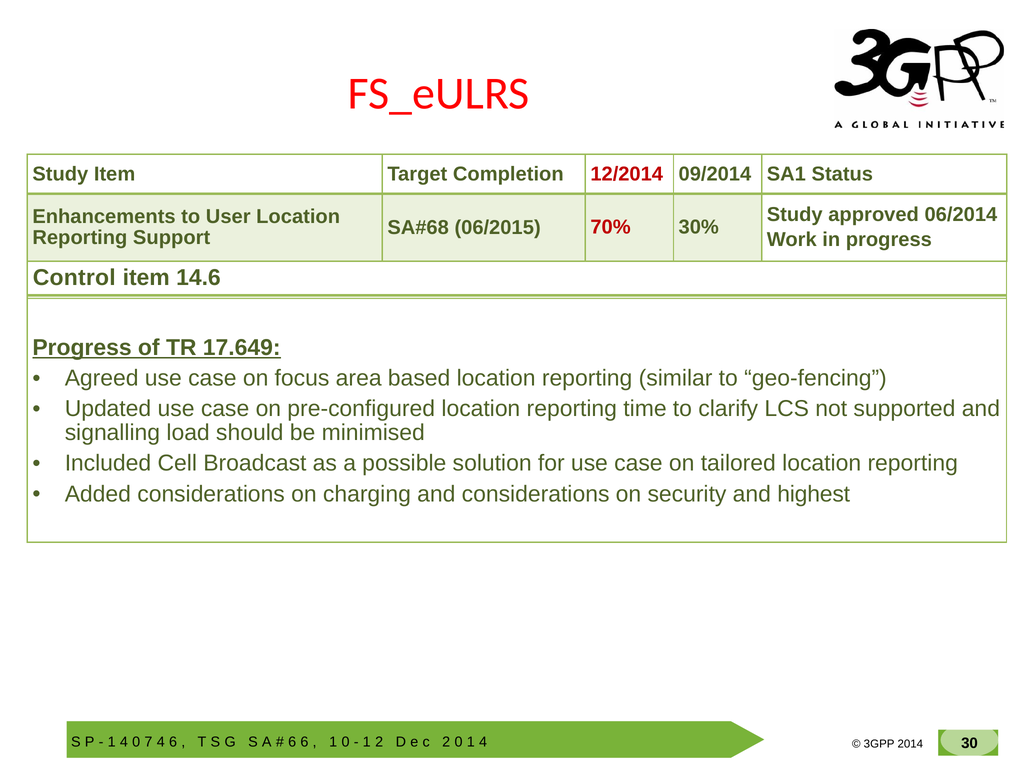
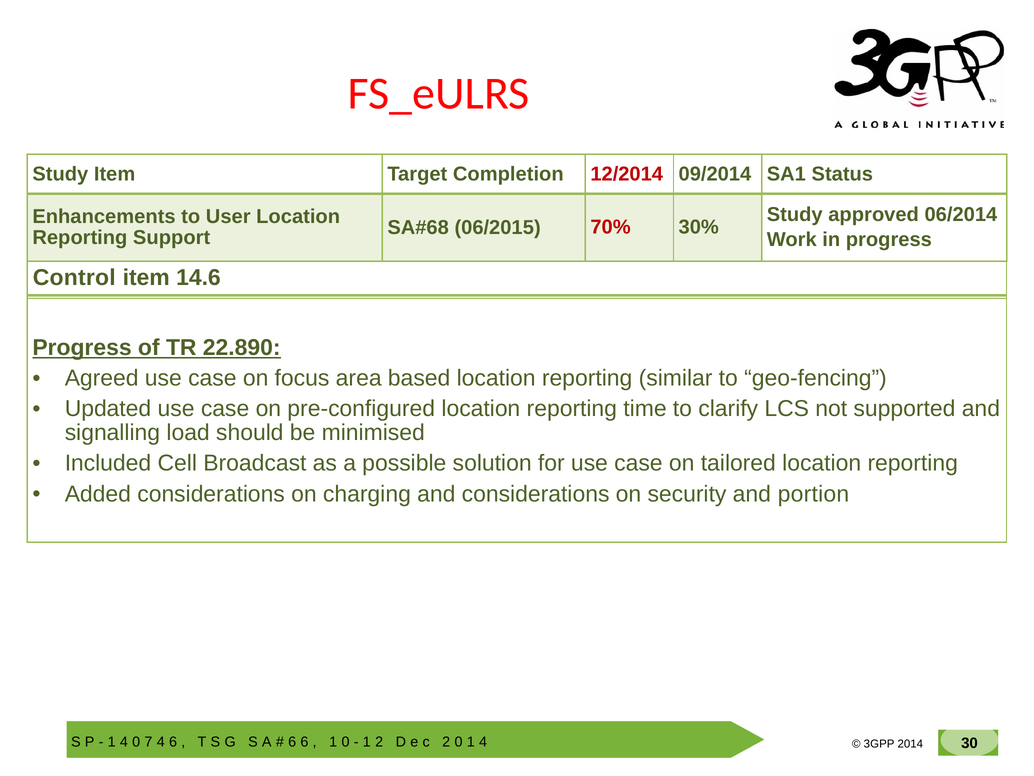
17.649: 17.649 -> 22.890 (242, 347)
highest: highest -> portion (813, 494)
